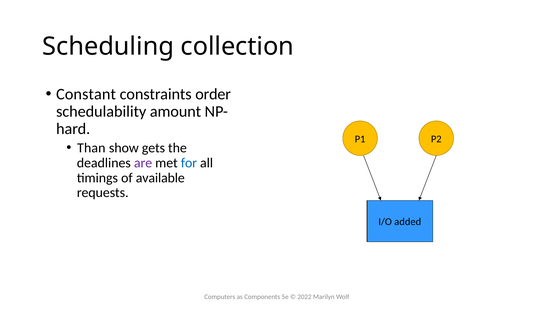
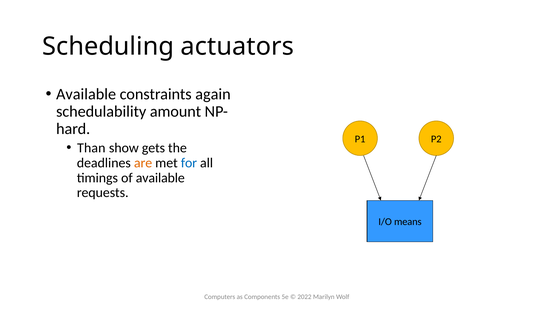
collection: collection -> actuators (237, 47)
Constant: Constant -> Available (86, 94)
order: order -> again (213, 94)
are colour: purple -> orange (143, 163)
added: added -> means (408, 222)
